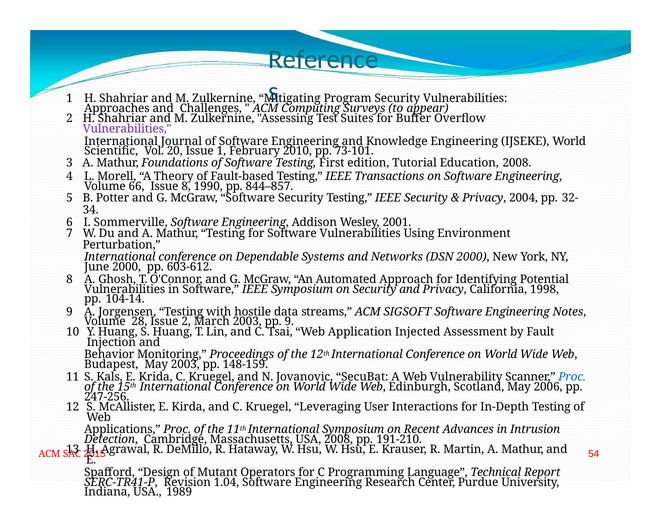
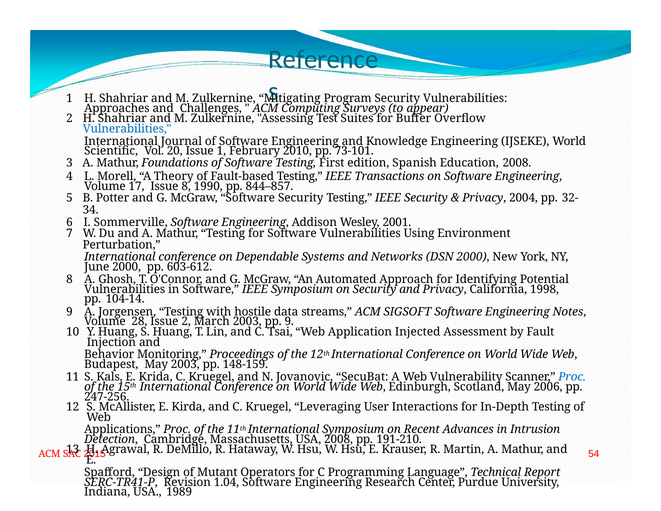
Vulnerabilities colour: purple -> blue (127, 129)
Tutorial: Tutorial -> Spanish (415, 163)
66: 66 -> 17 (137, 186)
